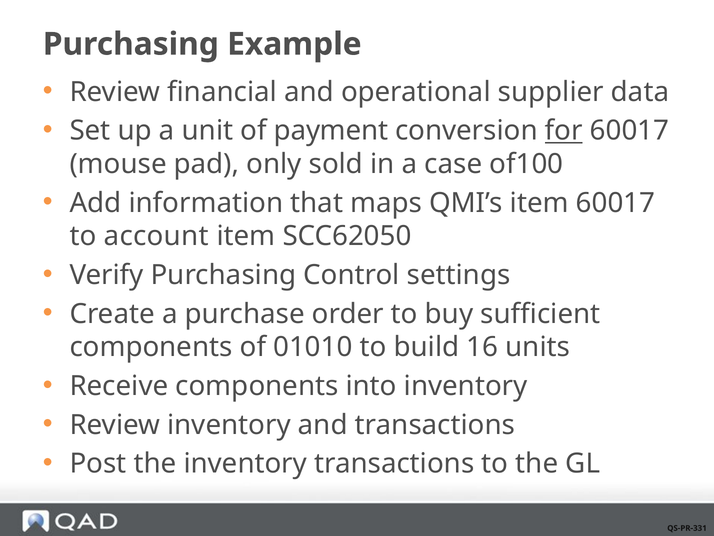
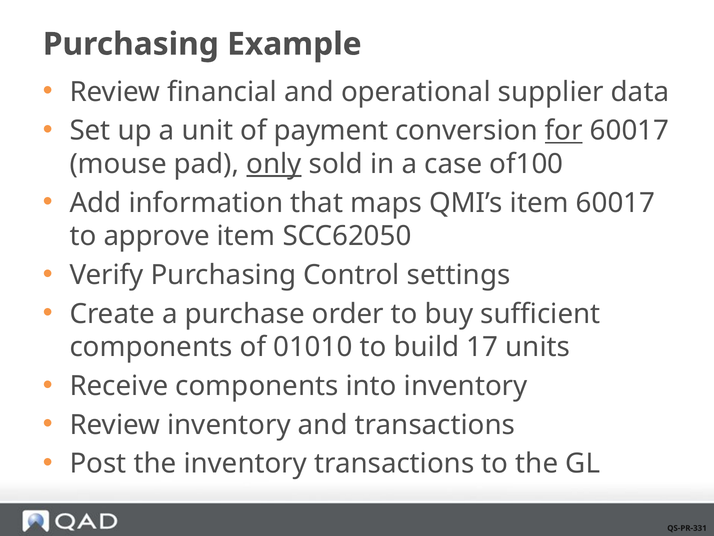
only underline: none -> present (274, 164)
account: account -> approve (157, 236)
16: 16 -> 17 (482, 347)
